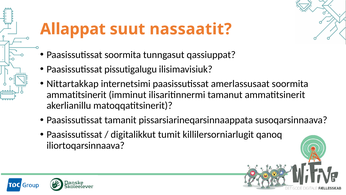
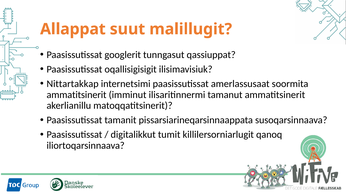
nassaatit: nassaatit -> malillugit (191, 29)
Paasissutissat soormita: soormita -> googlerit (123, 55)
pissutigalugu: pissutigalugu -> oqallisigisigit (131, 69)
